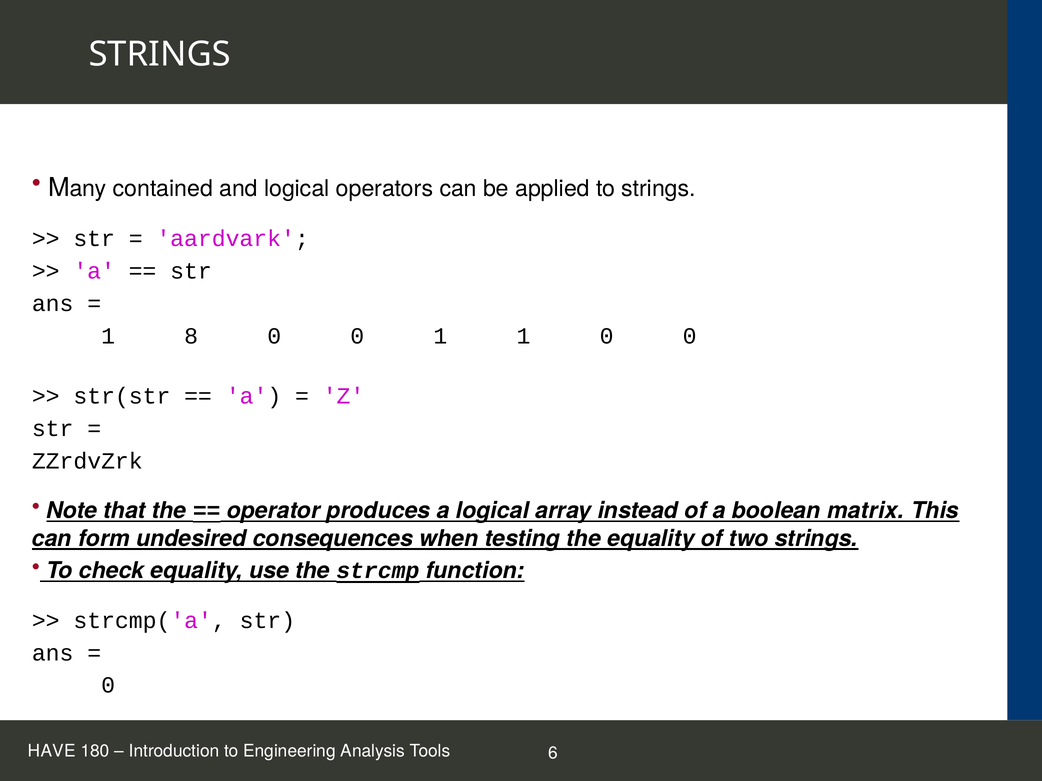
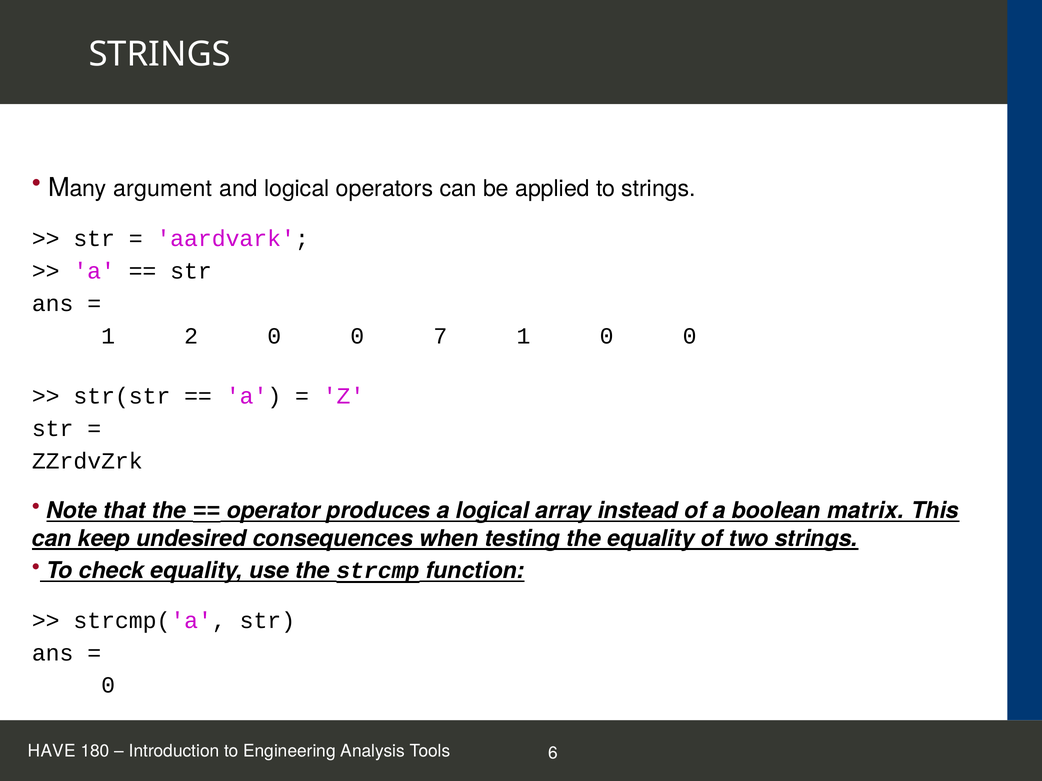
contained: contained -> argument (163, 189)
8: 8 -> 2 (191, 336)
0 1: 1 -> 7 (440, 336)
form: form -> keep (104, 539)
